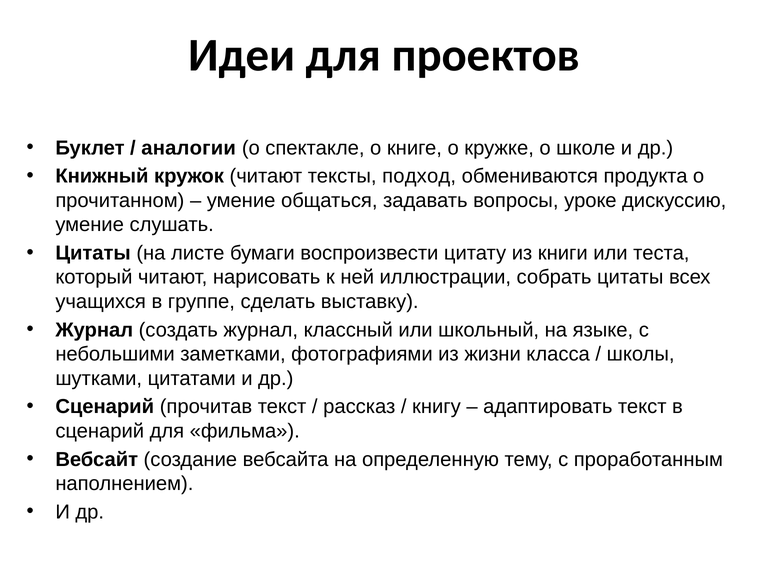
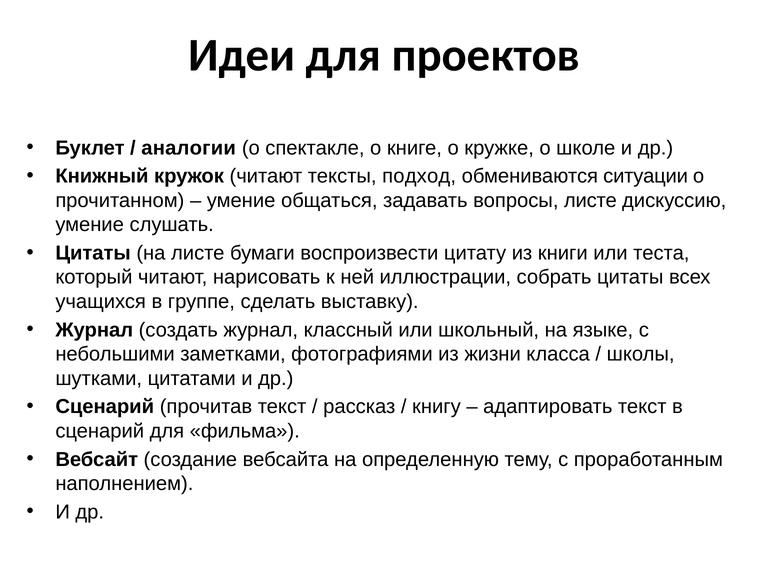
продукта: продукта -> ситуации (646, 176)
вопросы уроке: уроке -> листе (590, 201)
